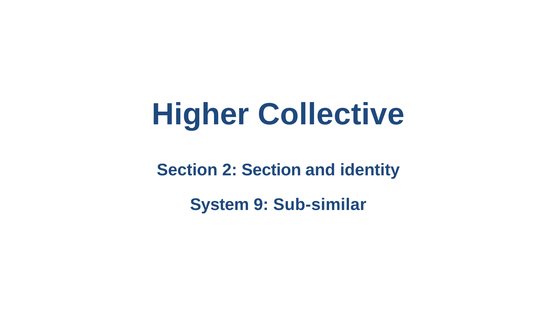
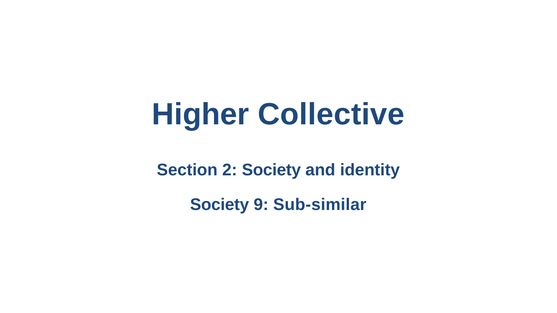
2 Section: Section -> Society (271, 170)
System: System -> Society (220, 205)
